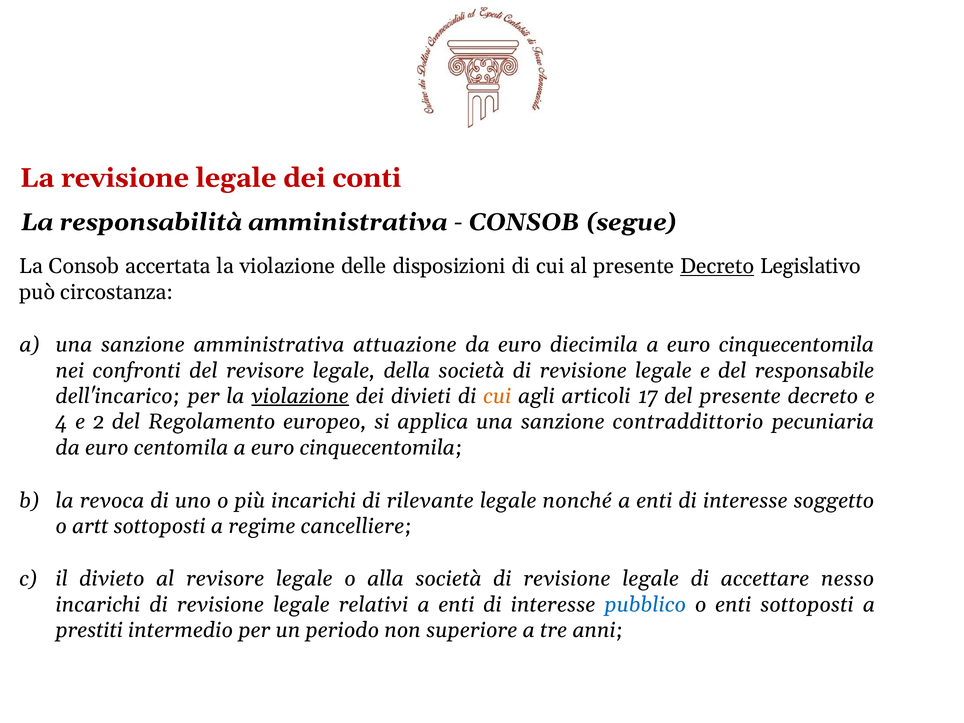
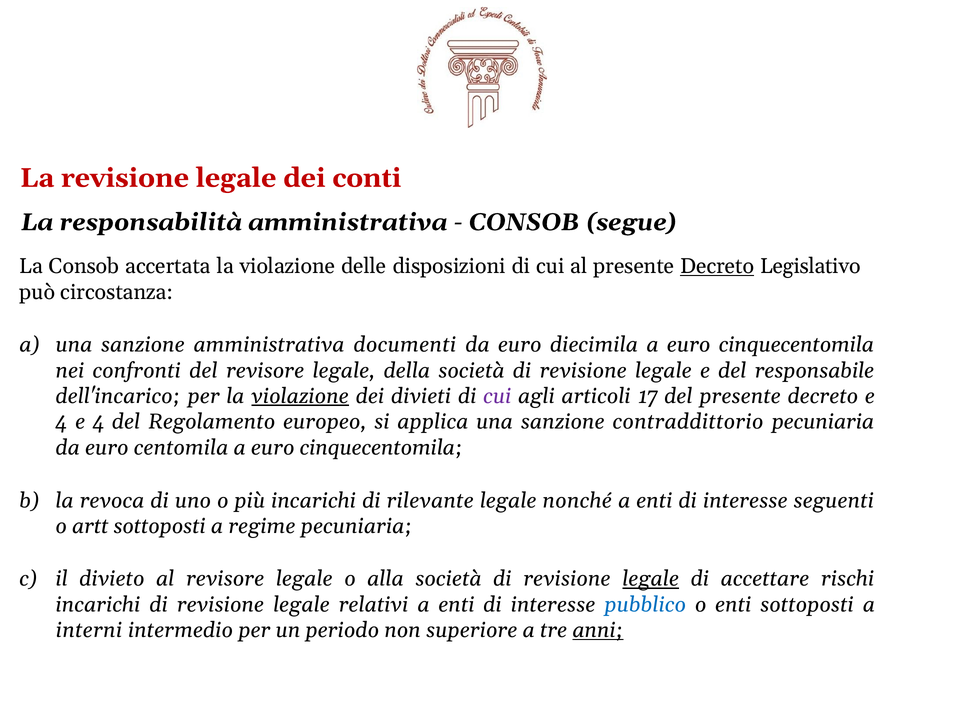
attuazione: attuazione -> documenti (405, 345)
cui colour: orange -> purple (497, 396)
4 e 2: 2 -> 4 (99, 422)
soggetto: soggetto -> seguenti (834, 500)
regime cancelliere: cancelliere -> pecuniaria (357, 526)
legale underline: none -> present (651, 579)
nesso: nesso -> rischi (848, 579)
prestiti: prestiti -> interni (89, 630)
anni underline: none -> present (598, 630)
